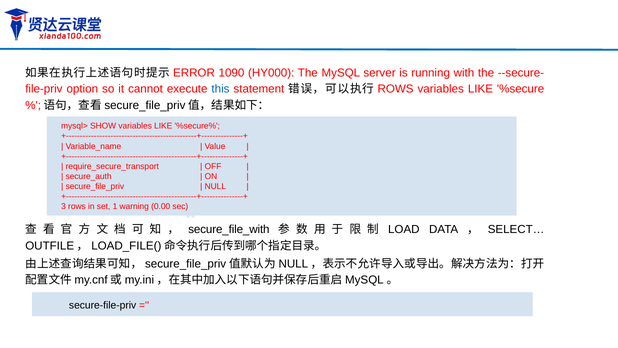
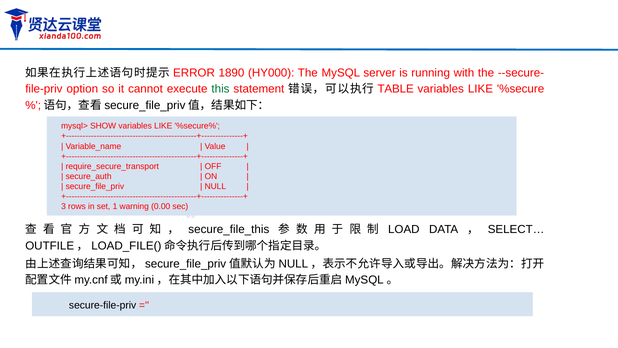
1090: 1090 -> 1890 (231, 73)
this colour: blue -> green (220, 89)
ROWS: ROWS -> TABLE (396, 89)
secure_file_with: secure_file_with -> secure_file_this (229, 229)
